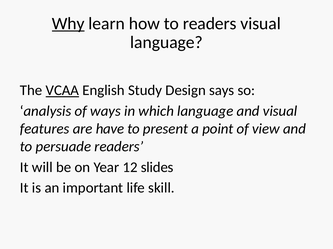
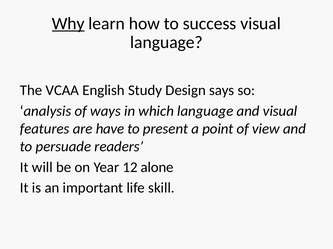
to readers: readers -> success (210, 24)
VCAA underline: present -> none (62, 91)
slides: slides -> alone (157, 168)
